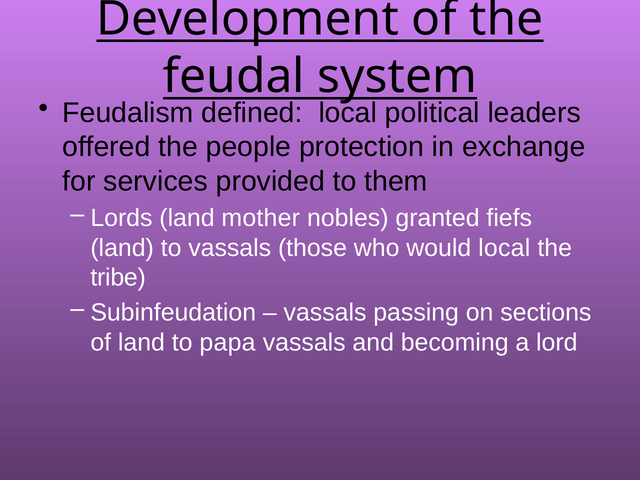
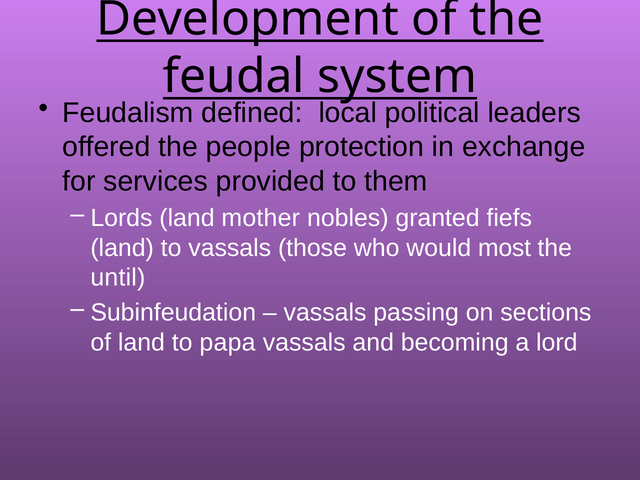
would local: local -> most (504, 248)
tribe: tribe -> until (118, 278)
